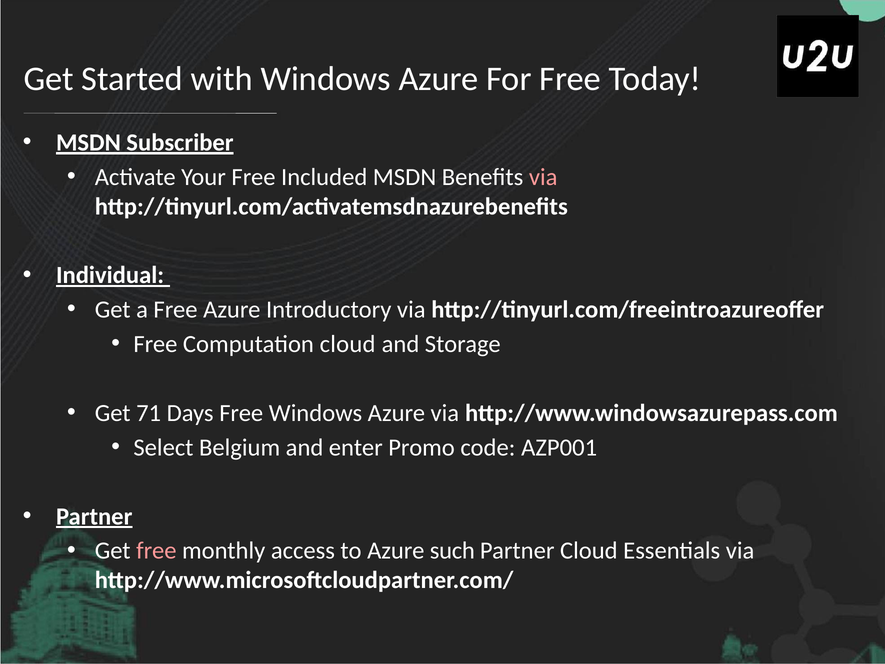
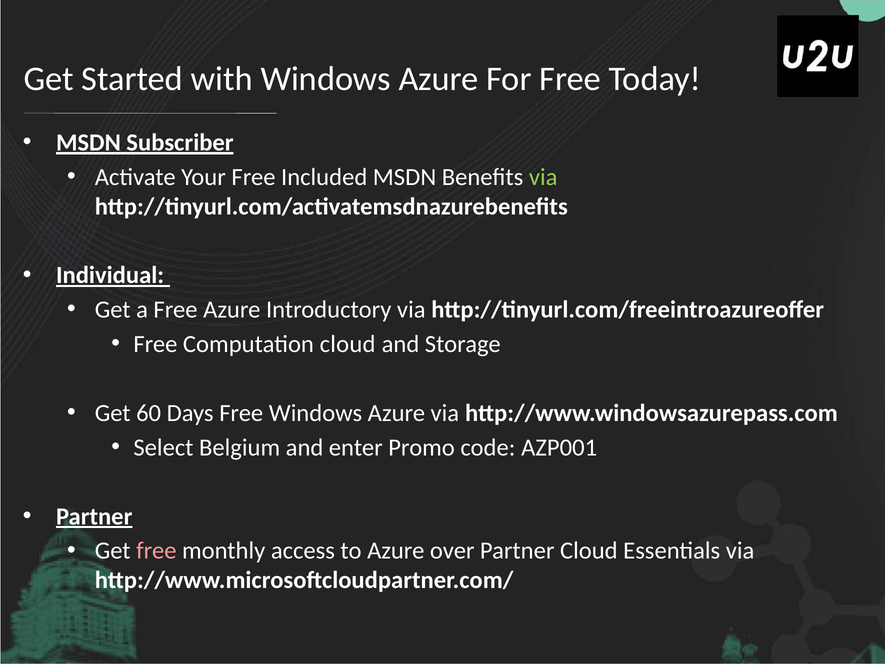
via colour: pink -> light green (543, 177)
71: 71 -> 60 (149, 413)
such: such -> over (452, 551)
